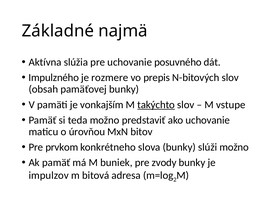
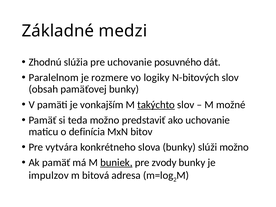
najmä: najmä -> medzi (123, 31)
Aktívna: Aktívna -> Zhodnú (45, 62)
Impulzného: Impulzného -> Paralelnom (54, 78)
prepis: prepis -> logiky (157, 78)
vstupe: vstupe -> možné (231, 105)
úrovňou: úrovňou -> definícia (87, 132)
prvkom: prvkom -> vytvára (62, 147)
buniek underline: none -> present (116, 163)
